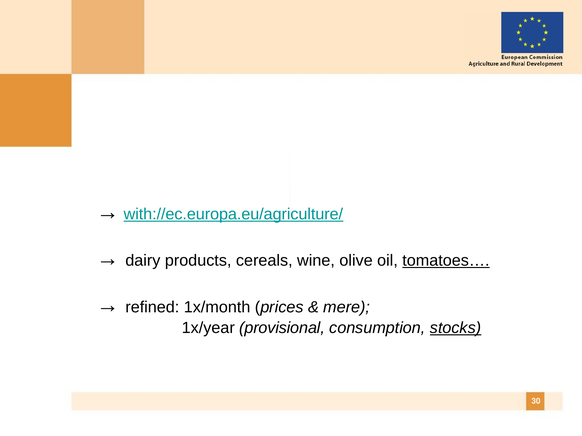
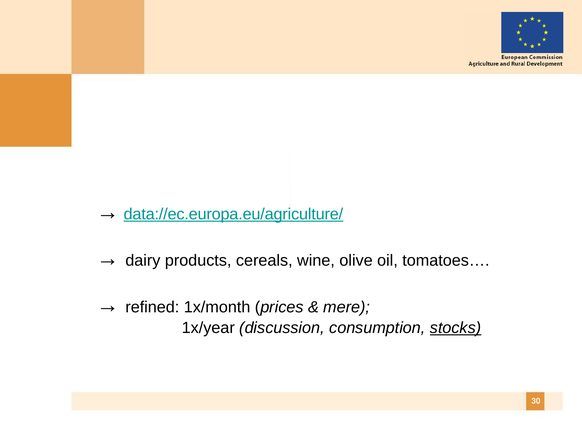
with://ec.europa.eu/agriculture/: with://ec.europa.eu/agriculture/ -> data://ec.europa.eu/agriculture/ (233, 214)
tomatoes… underline: present -> none (446, 261)
provisional: provisional -> discussion (282, 328)
